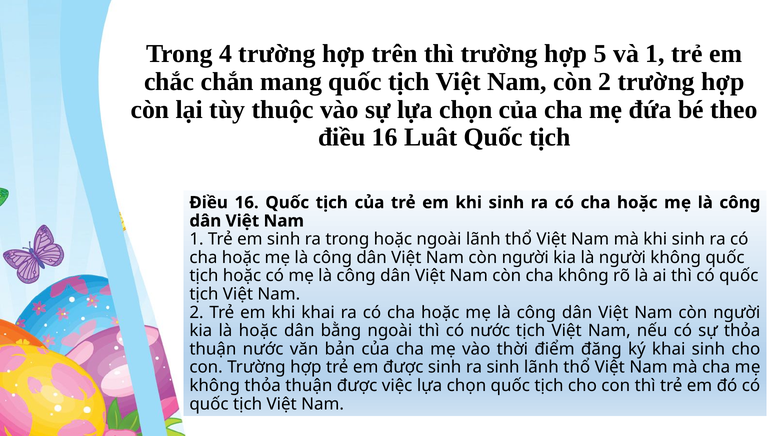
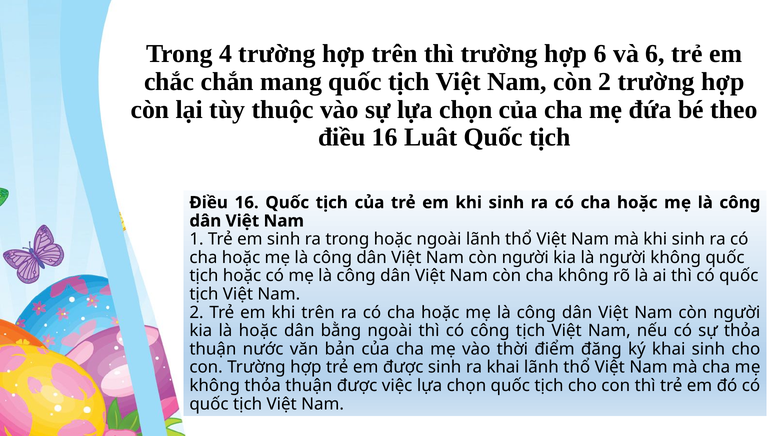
hợp 5: 5 -> 6 (600, 54)
và 1: 1 -> 6 (655, 54)
khi khai: khai -> trên (318, 312)
có nước: nước -> công (490, 331)
ra sinh: sinh -> khai (503, 367)
